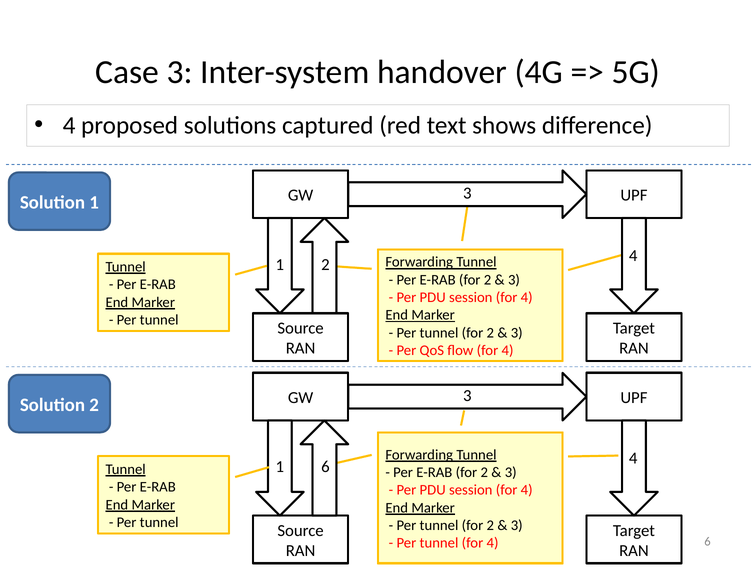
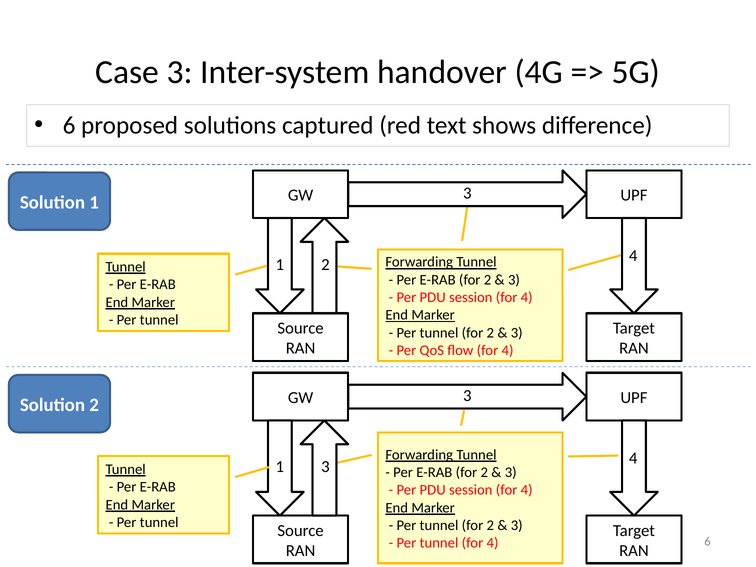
4: 4 -> 6 (69, 126)
1 6: 6 -> 3 (325, 467)
